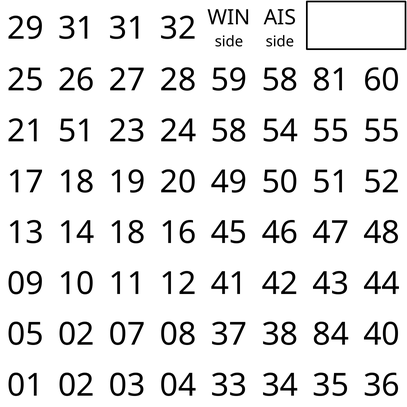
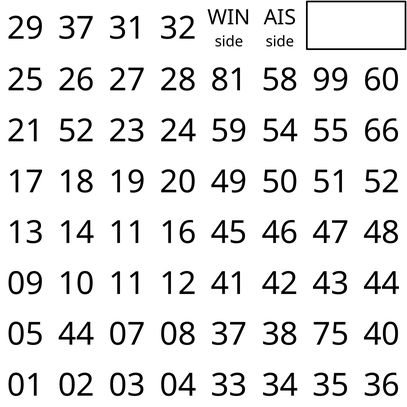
29 31: 31 -> 37 (76, 28)
59: 59 -> 81 (229, 80)
81: 81 -> 99 (331, 80)
21 51: 51 -> 52 (76, 131)
24 58: 58 -> 59 (229, 131)
55 55: 55 -> 66 (382, 131)
14 18: 18 -> 11 (127, 233)
05 02: 02 -> 44 (76, 334)
84: 84 -> 75 (331, 334)
